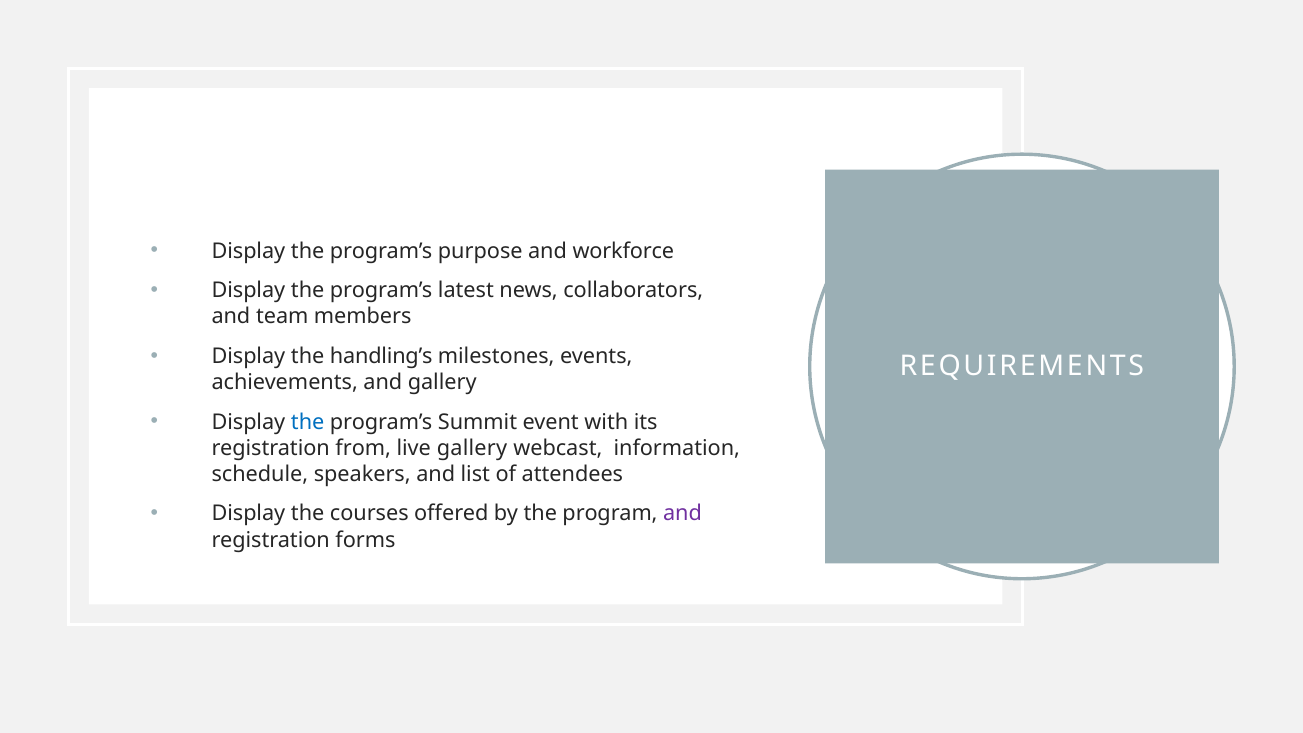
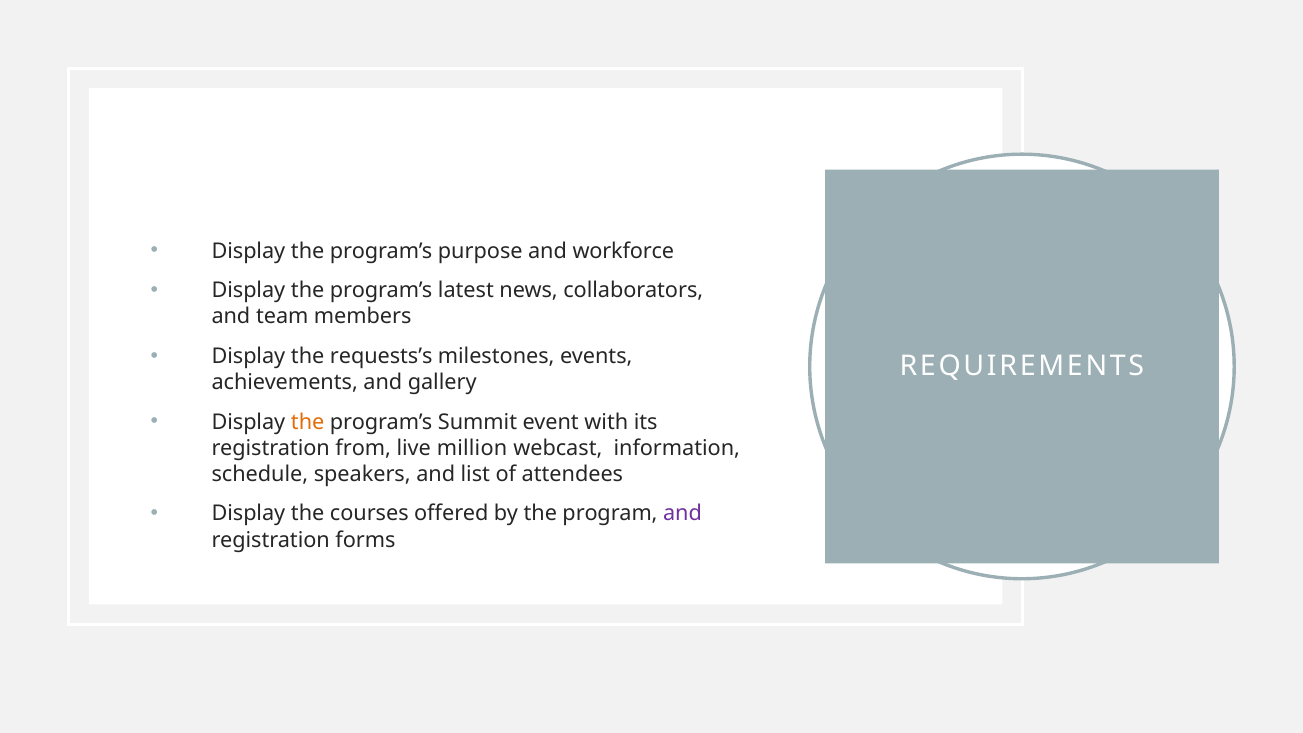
handling’s: handling’s -> requests’s (381, 356)
the colour: blue -> orange (308, 422)
live gallery: gallery -> million (472, 448)
